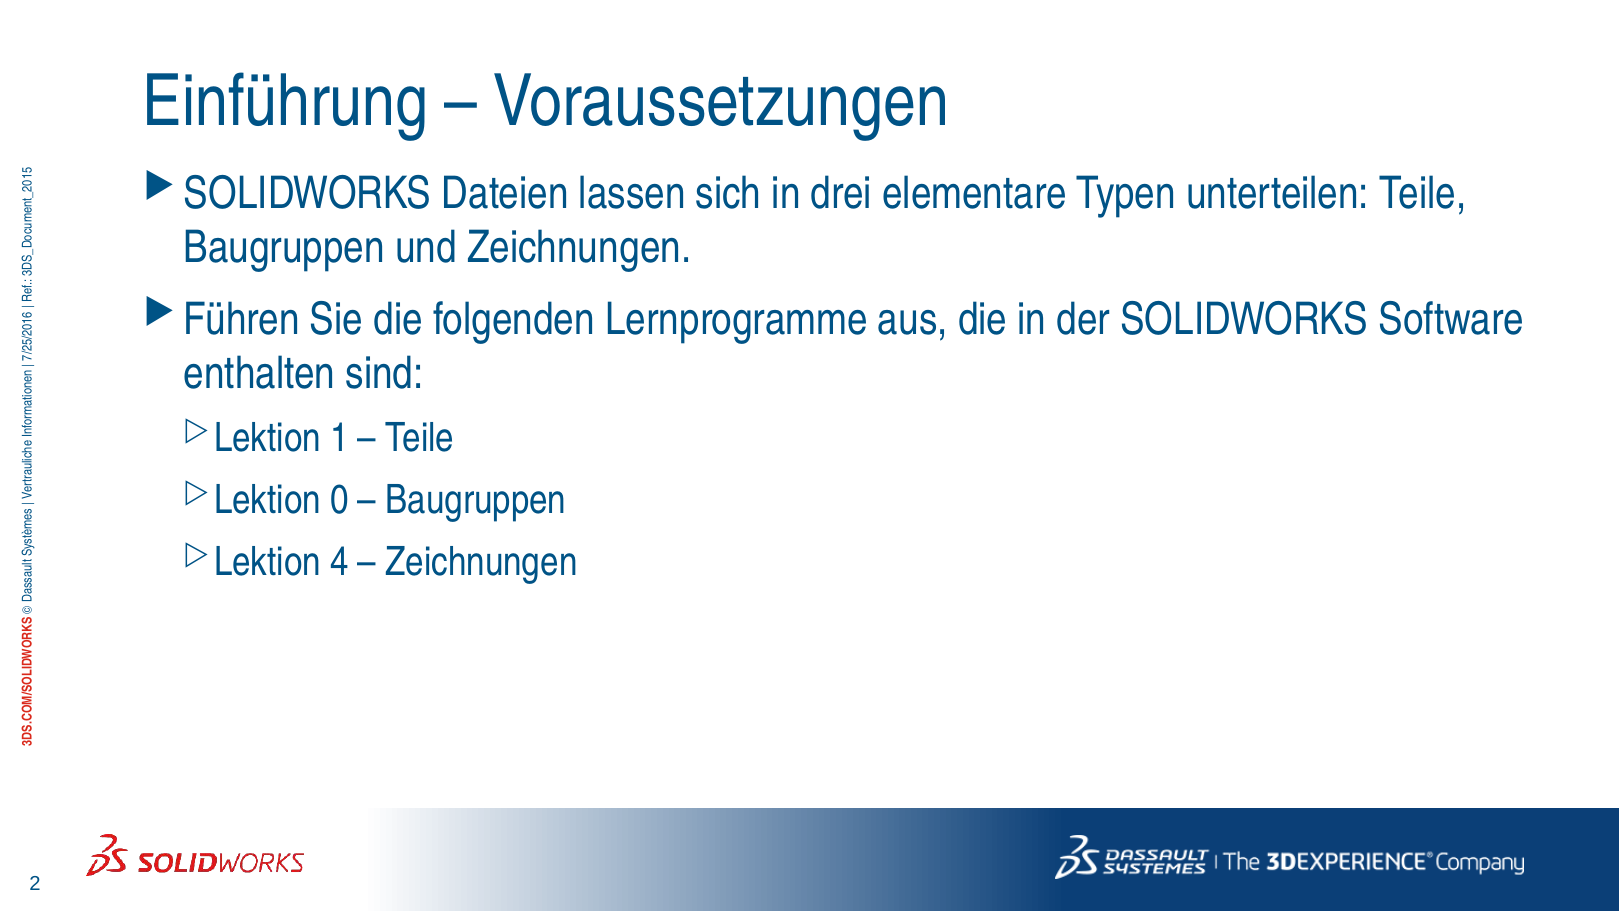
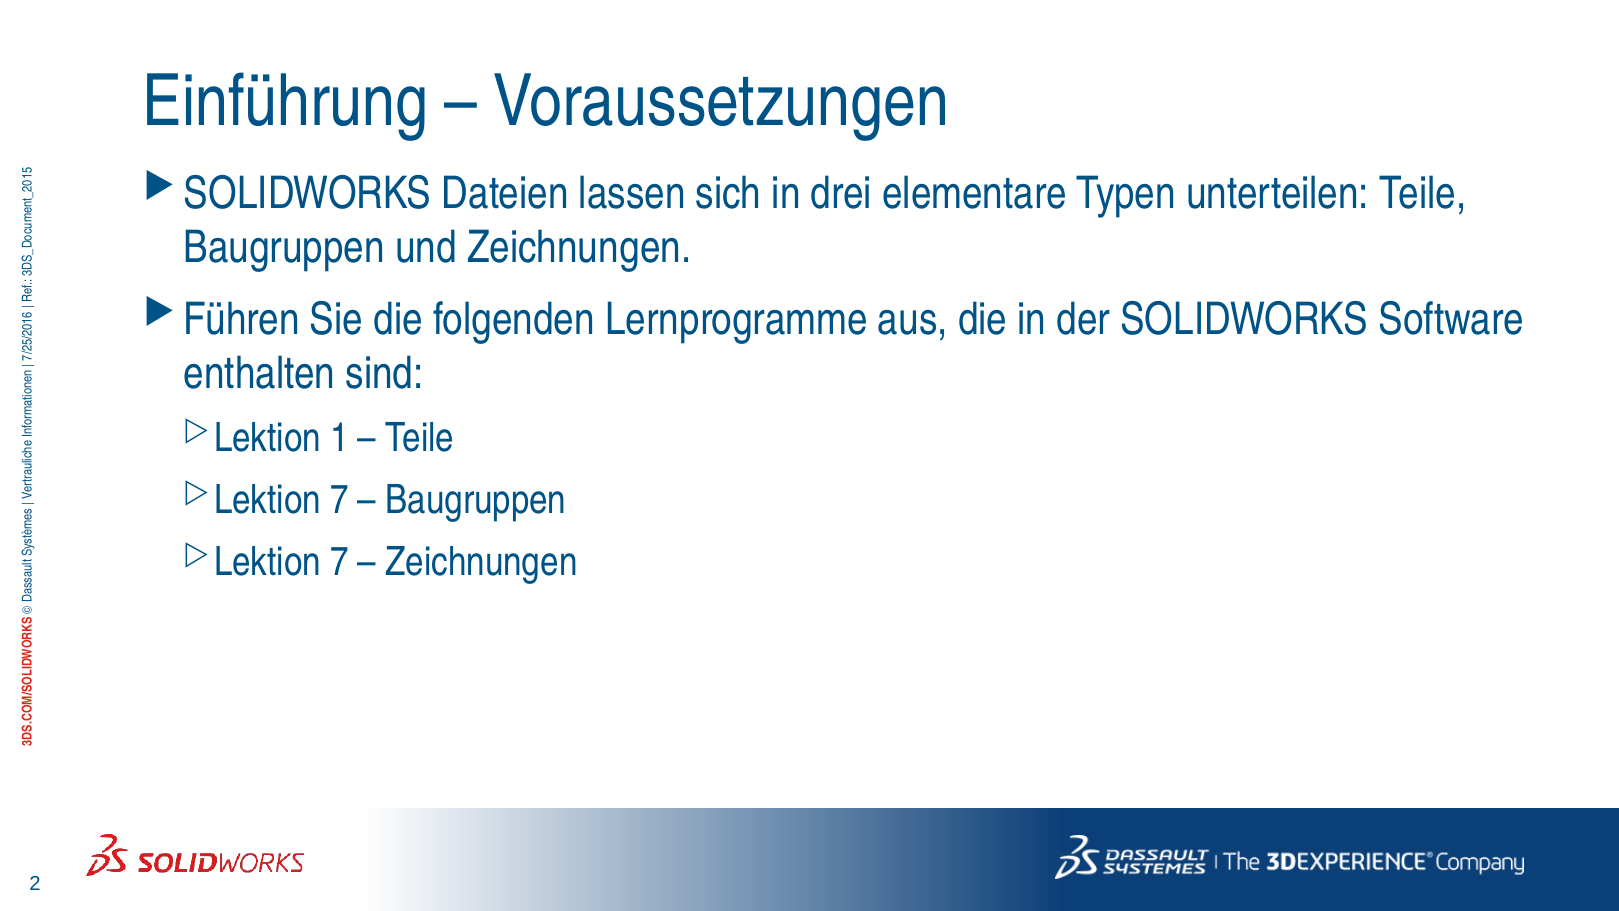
0: 0 -> 7 (339, 500)
4: 4 -> 7 (339, 562)
